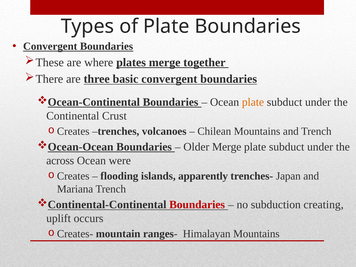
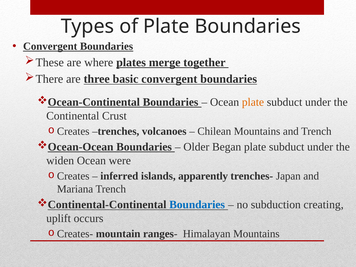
Older Merge: Merge -> Began (227, 147)
across: across -> widen (60, 161)
flooding: flooding -> inferred (119, 176)
Boundaries colour: red -> blue (197, 205)
